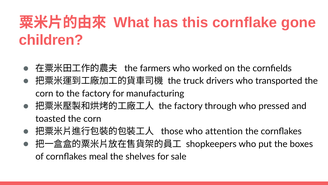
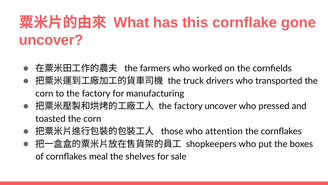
children: children -> uncover (51, 40)
factory through: through -> uncover (221, 106)
